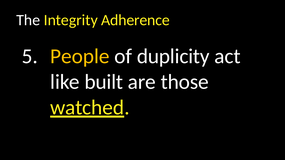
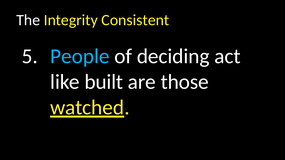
Adherence: Adherence -> Consistent (135, 20)
People colour: yellow -> light blue (80, 56)
duplicity: duplicity -> deciding (173, 56)
